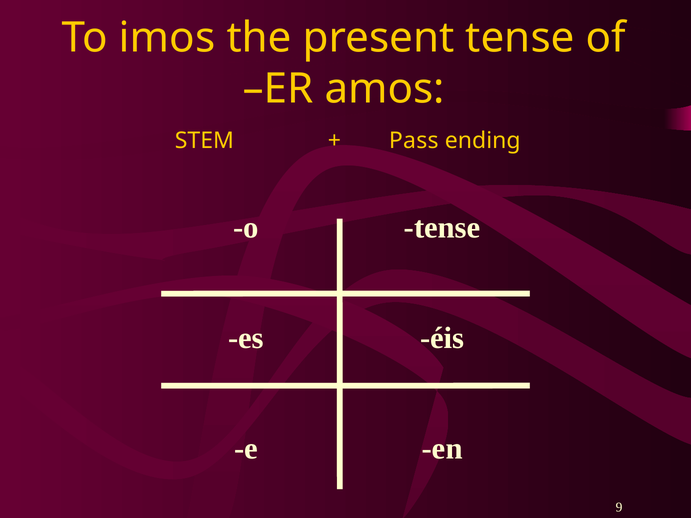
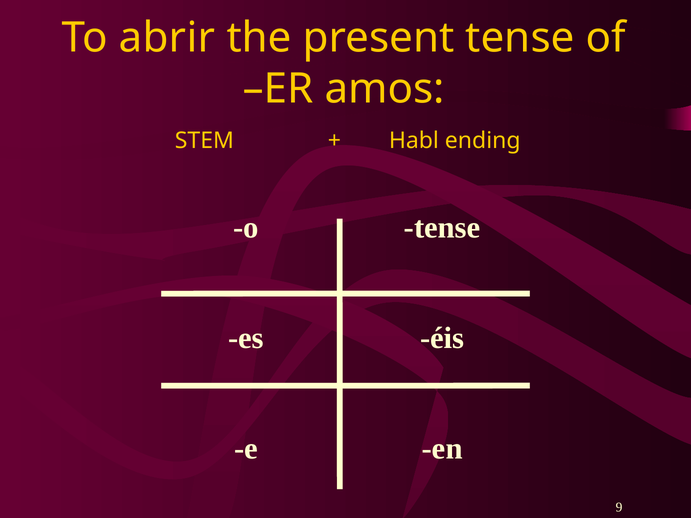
imos: imos -> abrir (167, 38)
Pass: Pass -> Habl (414, 141)
